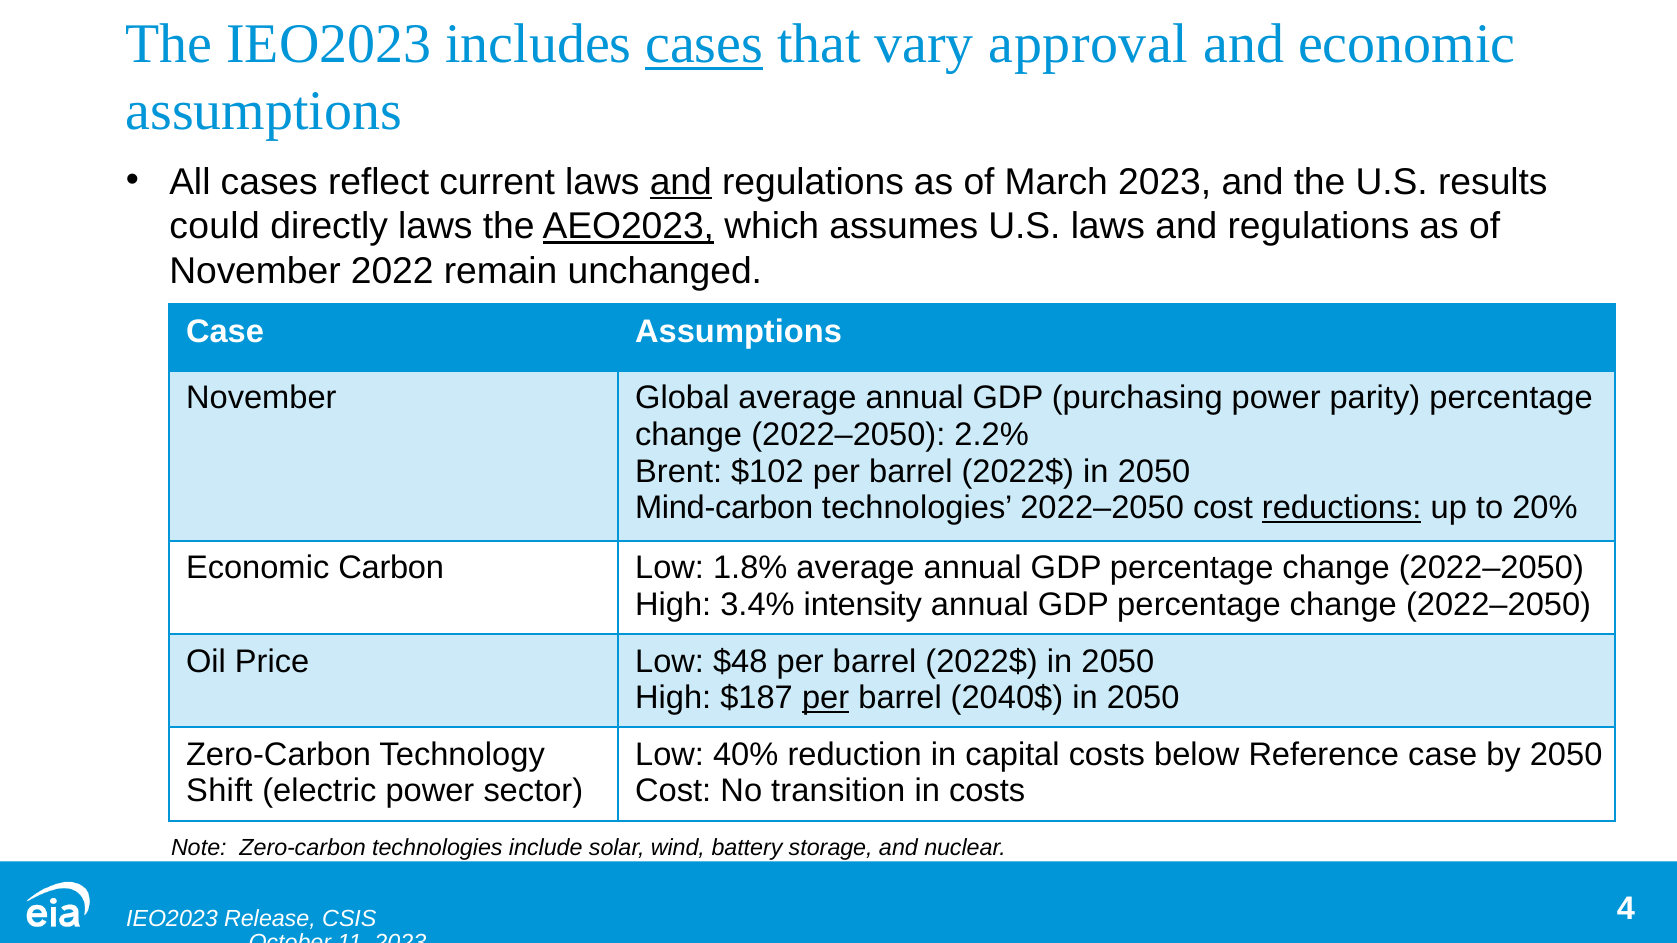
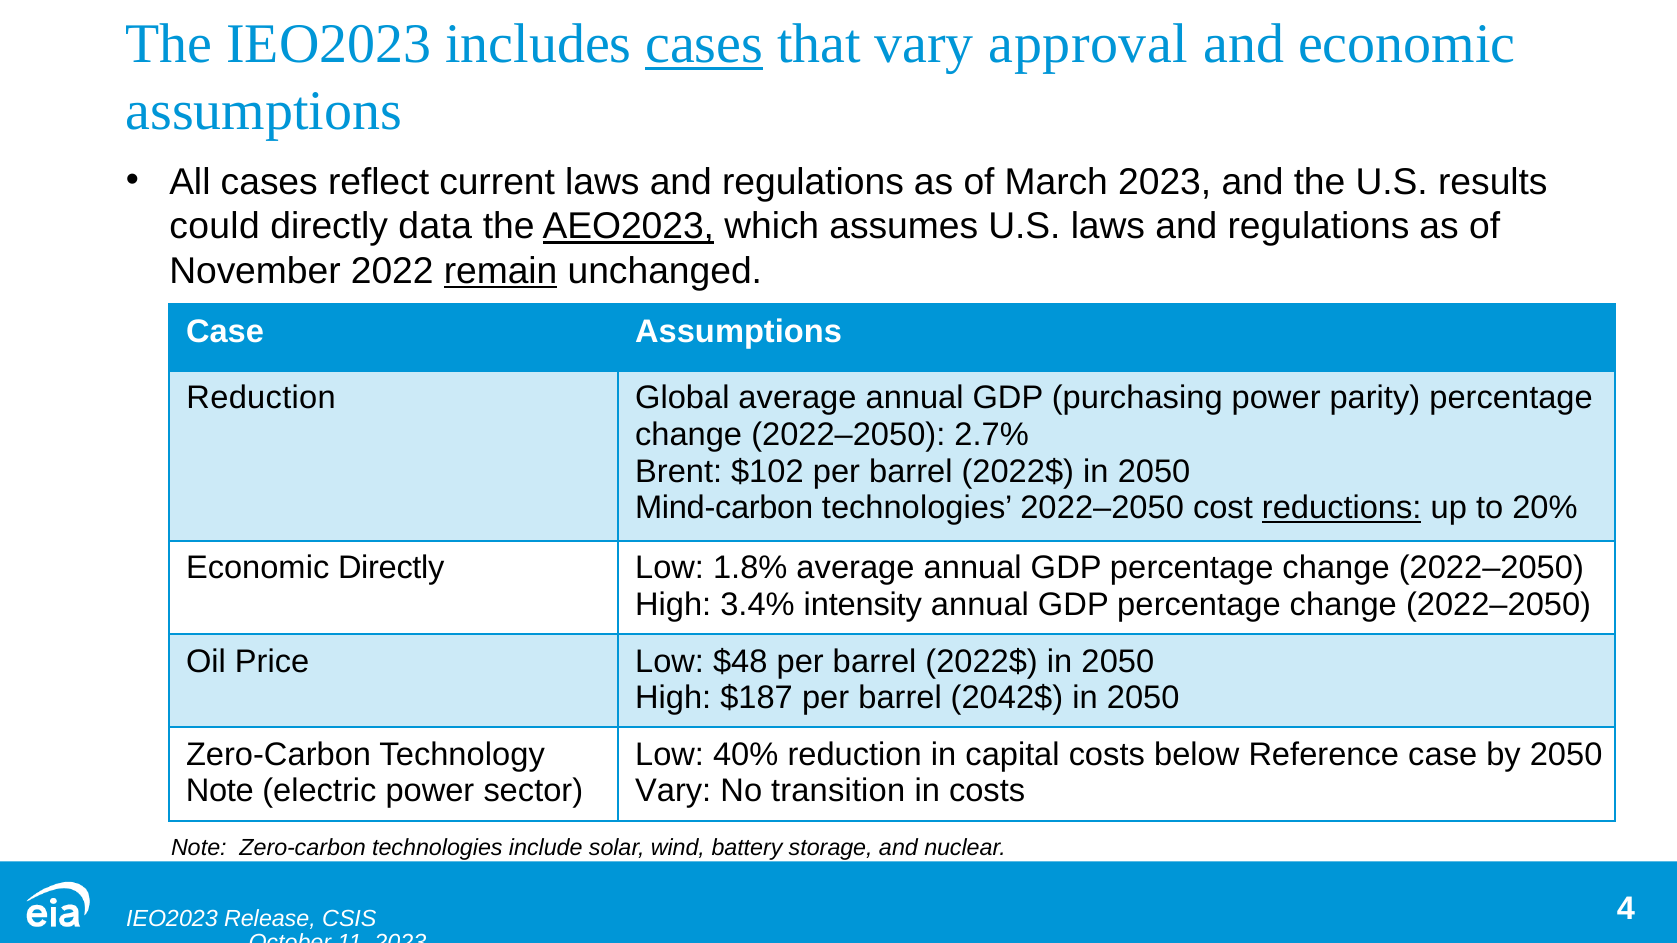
and underline: present -> none (681, 182)
directly laws: laws -> data (435, 227)
remain underline: none -> present (501, 271)
November: November -> Reduction (261, 398)
2.2%: 2.2% -> 2.7% (992, 435)
Economic Carbon: Carbon -> Directly (391, 568)
per underline: present -> none (826, 698)
2040$: 2040$ -> 2042$ (1007, 698)
Shift: Shift -> Note (220, 791)
Cost: Cost -> Vary (673, 791)
